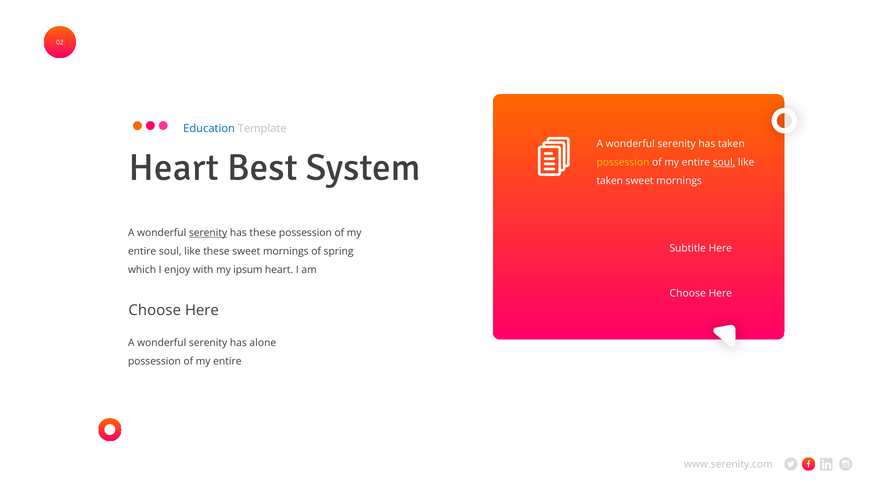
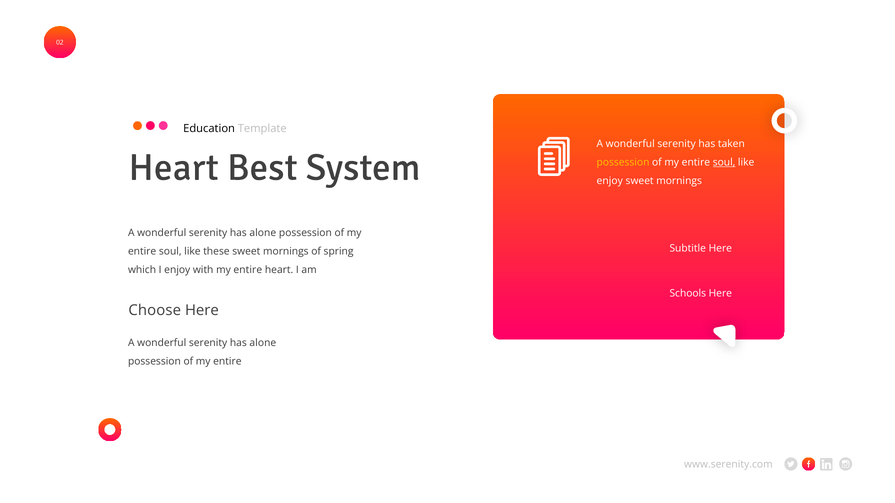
Education colour: blue -> black (209, 129)
taken: taken -> enjoy (610, 181)
serenity underline: present -> none (208, 233)
these: these -> alone (263, 233)
with my ipsum: ipsum -> entire (248, 270)
Choose: Choose -> Schools (688, 294)
